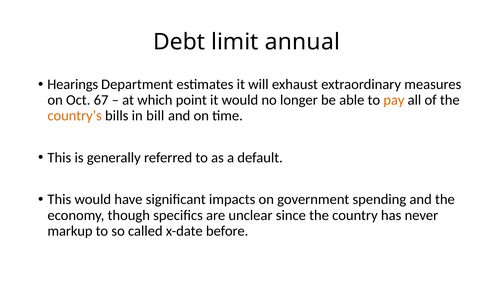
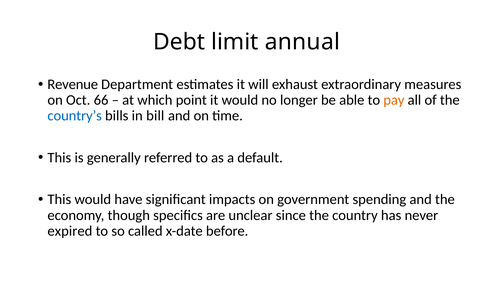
Hearings: Hearings -> Revenue (73, 85)
67: 67 -> 66 (101, 100)
country’s colour: orange -> blue (75, 116)
markup: markup -> expired (70, 231)
